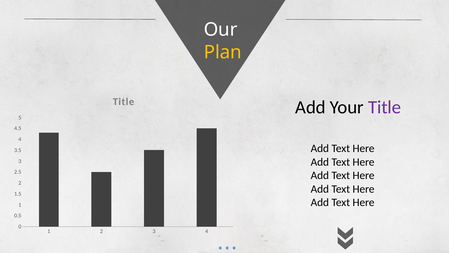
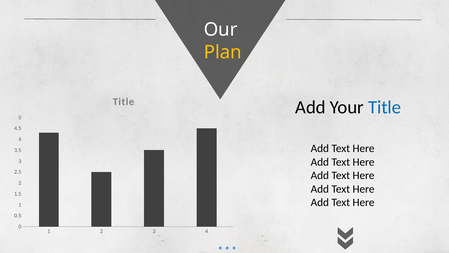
Title colour: purple -> blue (385, 107)
